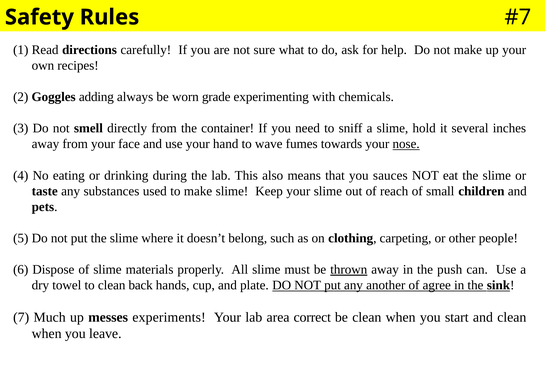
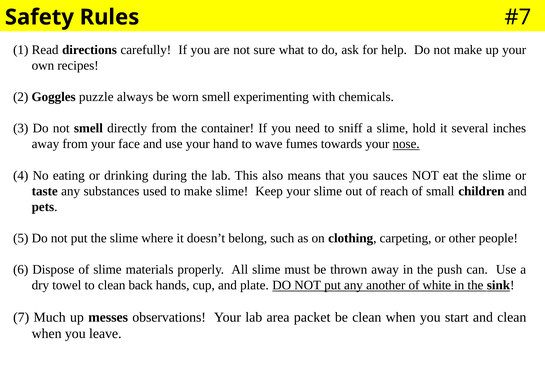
adding: adding -> puzzle (96, 97)
worn grade: grade -> smell (216, 97)
thrown underline: present -> none (349, 269)
agree: agree -> white (437, 285)
experiments: experiments -> observations (169, 317)
correct: correct -> packet (312, 317)
